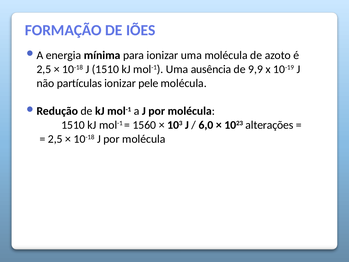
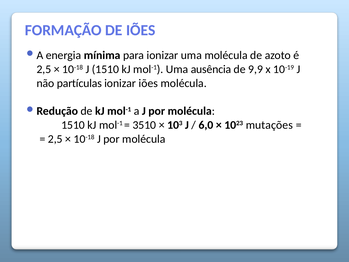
ionizar pele: pele -> iões (148, 83)
1560: 1560 -> 3510 (144, 125)
alterações: alterações -> mutações (269, 125)
